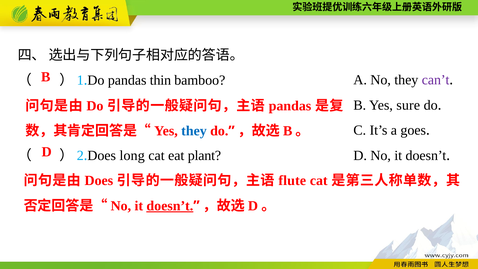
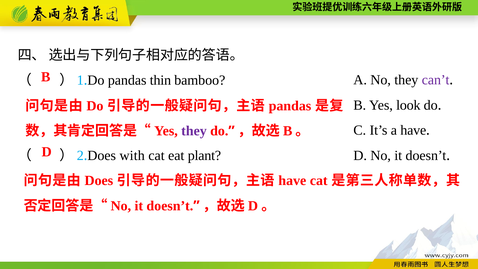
sure: sure -> look (408, 105)
a goes: goes -> have (413, 130)
they colour: blue -> purple (194, 131)
long: long -> with (132, 156)
flute: flute -> have (292, 181)
doesn’t underline: present -> none (170, 206)
